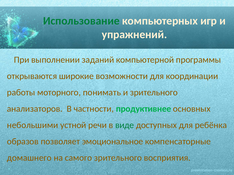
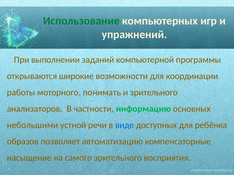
продуктивнее: продуктивнее -> информацию (143, 109)
виде colour: green -> blue (125, 126)
эмоциональное: эмоциональное -> автоматизацию (113, 142)
домашнего: домашнего -> насыщение (29, 158)
